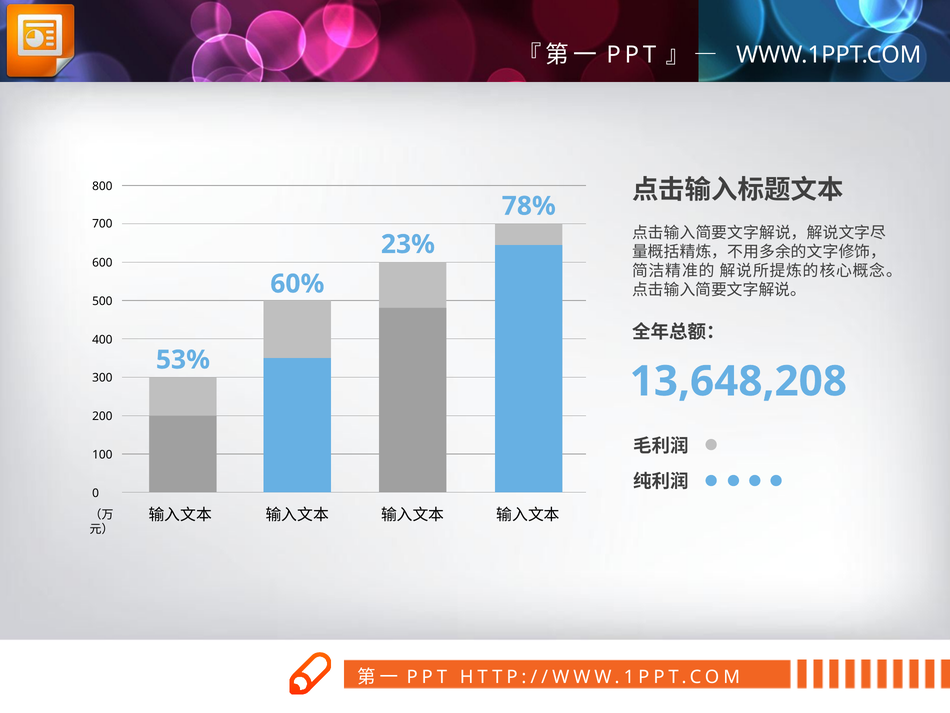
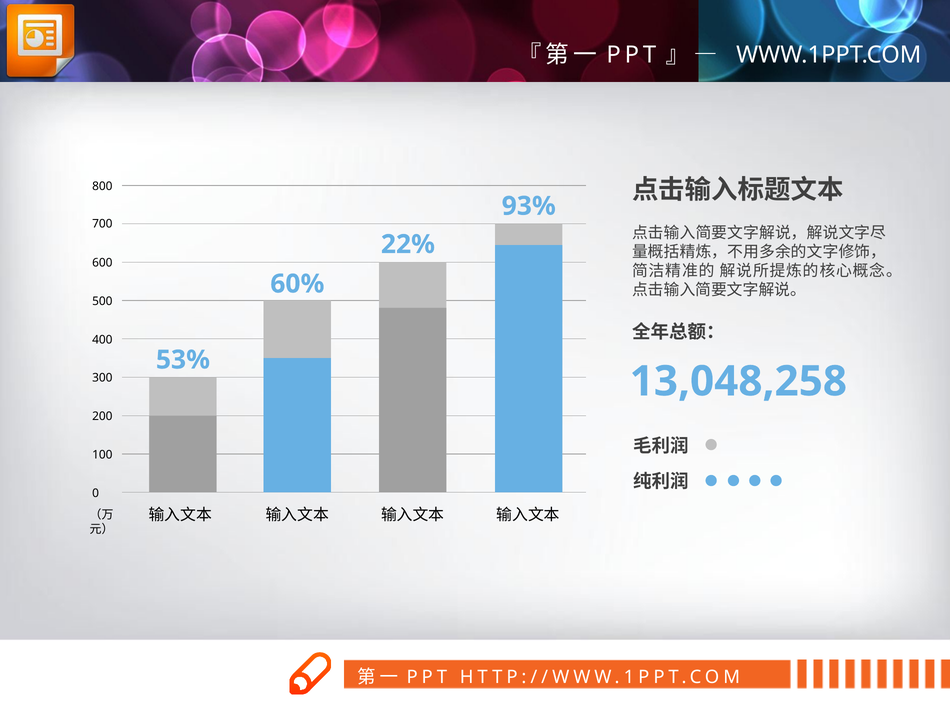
78%: 78% -> 93% (529, 206)
23%: 23% -> 22% (408, 244)
13,648,208: 13,648,208 -> 13,048,258 (738, 381)
